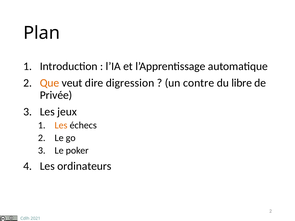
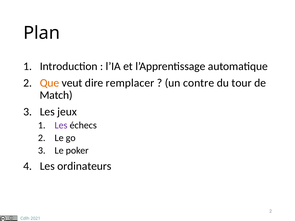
digression: digression -> remplacer (130, 83)
libre: libre -> tour (242, 83)
Privée: Privée -> Match (56, 95)
Les colour: orange -> purple (61, 125)
